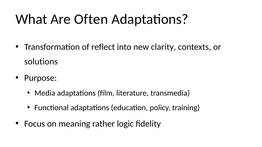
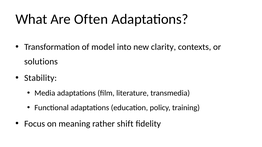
reflect: reflect -> model (103, 47)
Purpose: Purpose -> Stability (41, 78)
logic: logic -> shift (125, 124)
